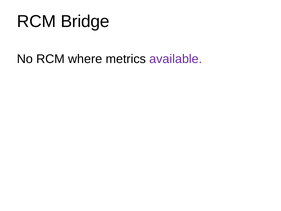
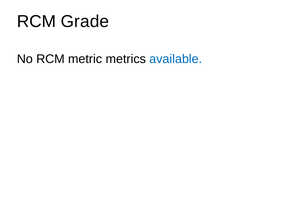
Bridge: Bridge -> Grade (85, 21)
where: where -> metric (85, 59)
available colour: purple -> blue (176, 59)
